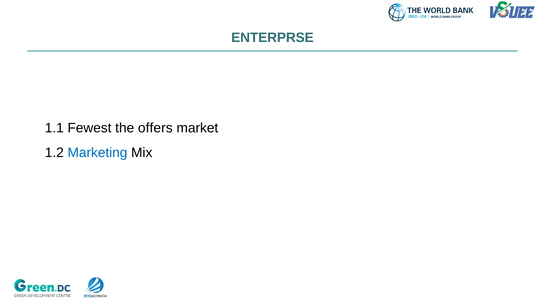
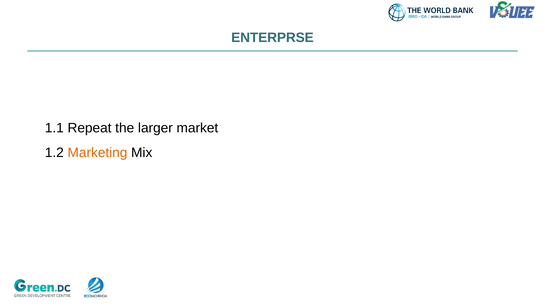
Fewest: Fewest -> Repeat (90, 128)
offers: offers -> larger (155, 128)
Marketing colour: blue -> orange (97, 152)
